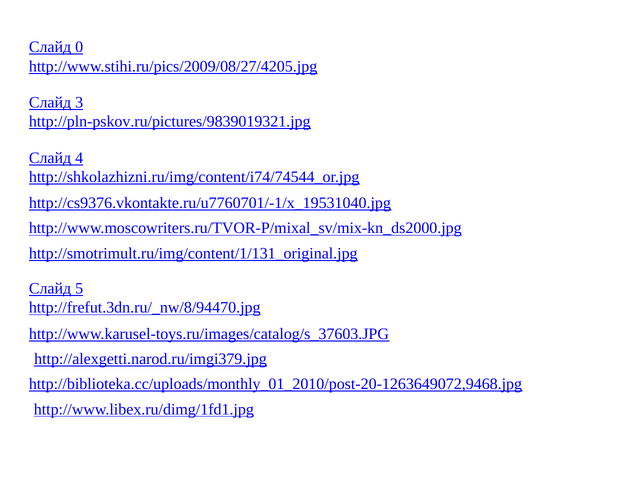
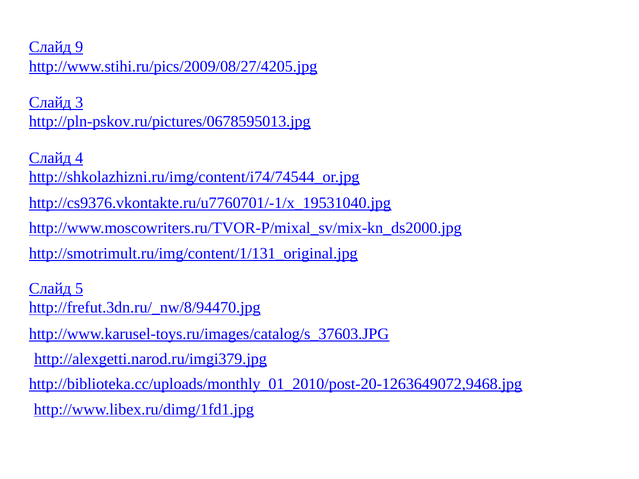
0: 0 -> 9 (79, 47)
http://pln-pskov.ru/pictures/9839019321.jpg: http://pln-pskov.ru/pictures/9839019321.jpg -> http://pln-pskov.ru/pictures/0678595013.jpg (170, 122)
